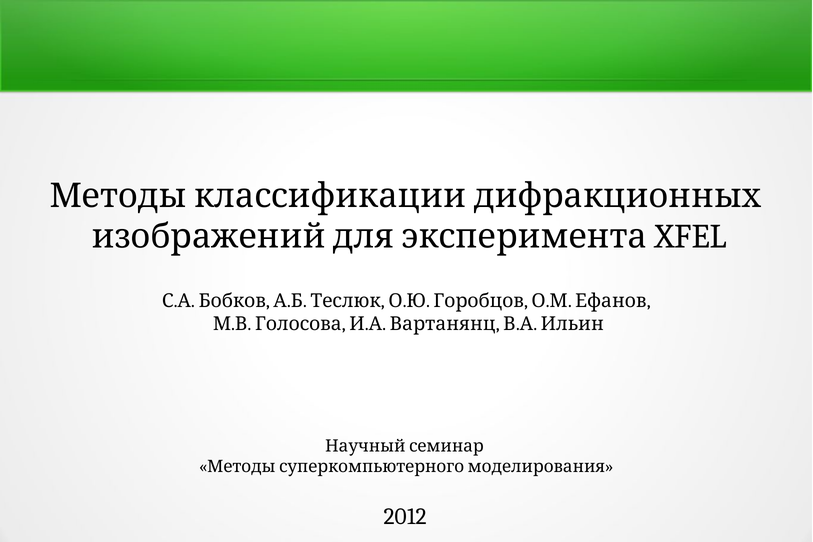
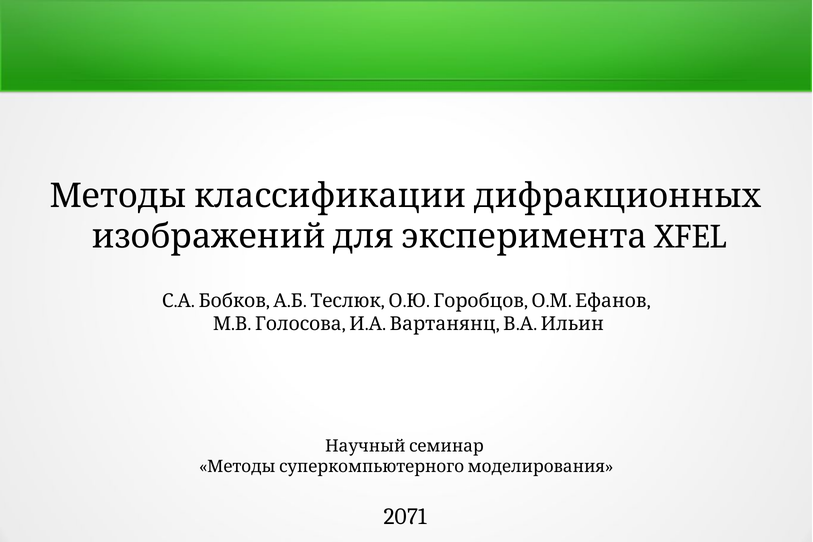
2012: 2012 -> 2071 (405, 517)
